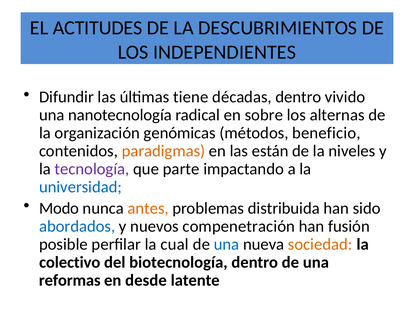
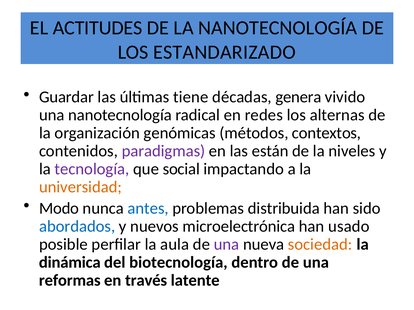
LA DESCUBRIMIENTOS: DESCUBRIMIENTOS -> NANOTECNOLOGÍA (278, 28)
INDEPENDIENTES: INDEPENDIENTES -> ESTANDARIZADO (224, 52)
Difundir: Difundir -> Guardar (67, 97)
décadas dentro: dentro -> genera (298, 97)
sobre: sobre -> redes (264, 115)
beneficio: beneficio -> contextos (327, 133)
paradigmas colour: orange -> purple (163, 151)
parte: parte -> social (181, 169)
universidad colour: blue -> orange (81, 187)
antes colour: orange -> blue (148, 209)
compenetración: compenetración -> microelectrónica (239, 227)
fusión: fusión -> usado (349, 227)
cual: cual -> aula (175, 245)
una colour: blue -> purple (227, 245)
colectivo: colectivo -> dinámica (70, 263)
desde: desde -> través (146, 281)
